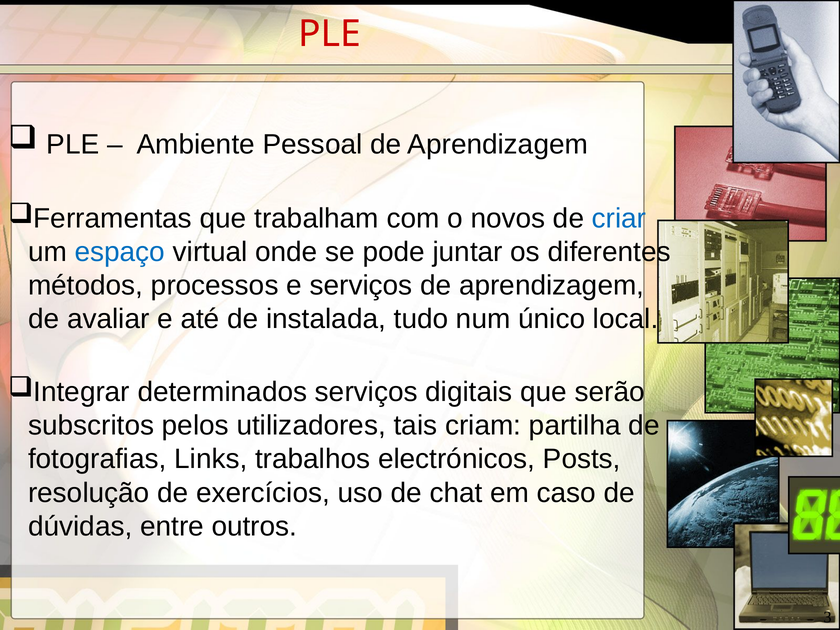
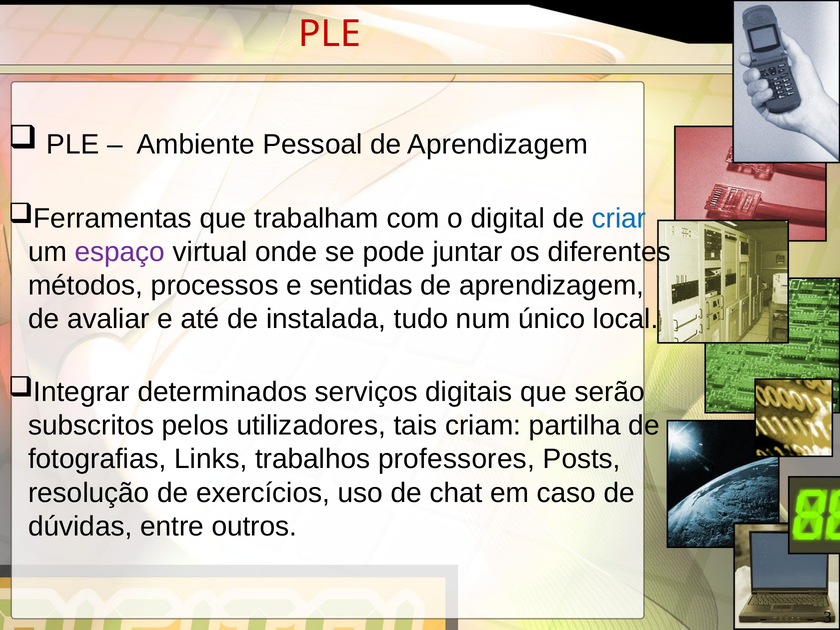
novos: novos -> digital (508, 218)
espaço colour: blue -> purple (120, 252)
e serviços: serviços -> sentidas (361, 286)
electrónicos: electrónicos -> professores (456, 459)
